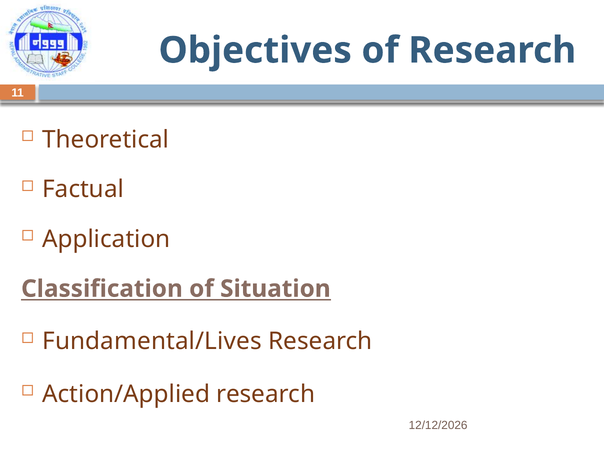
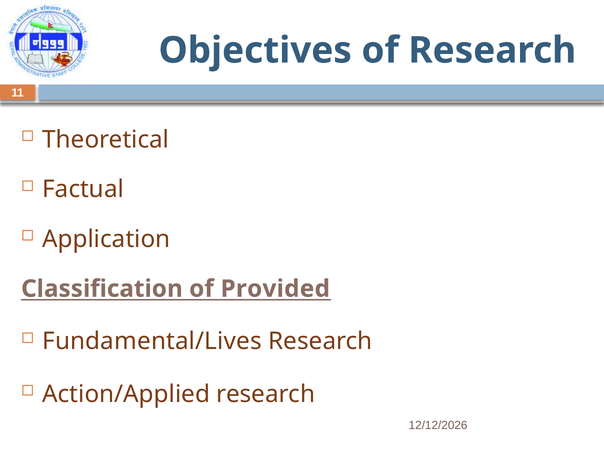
Situation: Situation -> Provided (275, 289)
